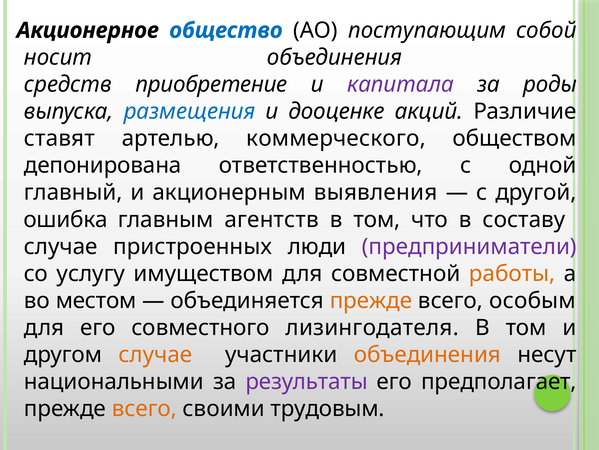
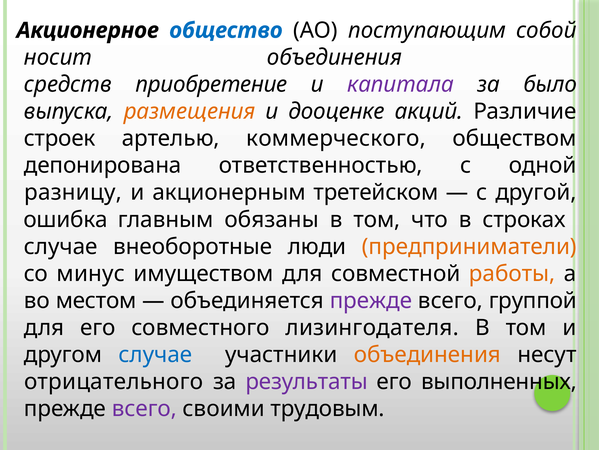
роды: роды -> было (550, 84)
размещения colour: blue -> orange (189, 111)
ставят: ставят -> строек (60, 138)
главный: главный -> разницу (73, 192)
выявления: выявления -> третейском (376, 192)
агентств: агентств -> обязаны (272, 219)
составу: составу -> строках (524, 219)
пристроенных: пристроенных -> внеоборотные (193, 246)
предприниматели colour: purple -> orange (469, 246)
услугу: услугу -> минус (91, 273)
прежде colour: orange -> purple (371, 300)
особым: особым -> группой (533, 300)
случае colour: orange -> blue (155, 354)
национальными: национальными -> отрицательного (114, 381)
предполагает: предполагает -> выполненных (499, 381)
всего colour: orange -> purple (144, 408)
